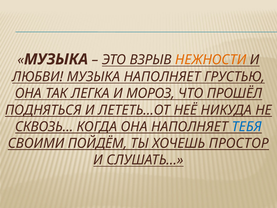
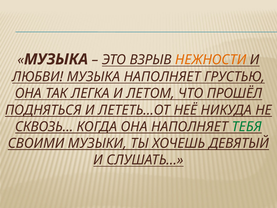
МОРОЗ: МОРОЗ -> ЛЕТОМ (150, 93)
ТЕБЯ colour: blue -> green (247, 127)
ПОЙДЁМ: ПОЙДЁМ -> МУЗЫКИ (97, 143)
ПРОСТОР: ПРОСТОР -> ДЕВЯТЫЙ (239, 143)
